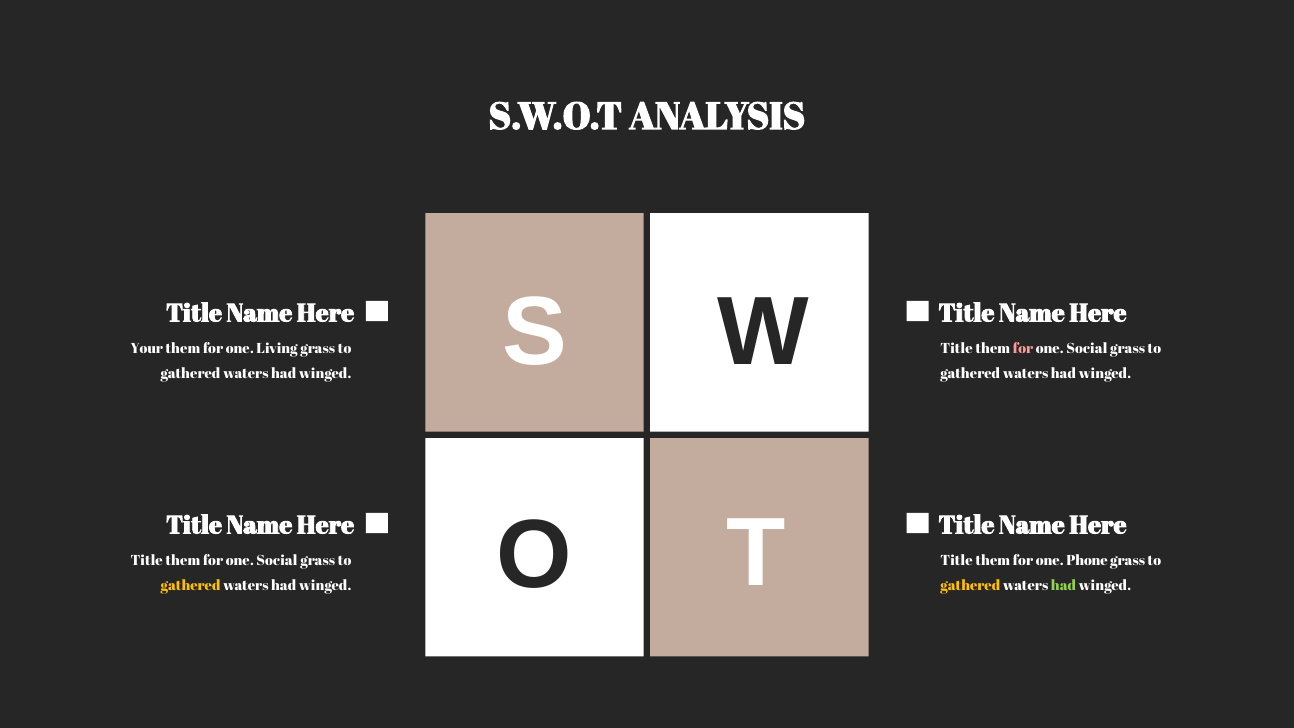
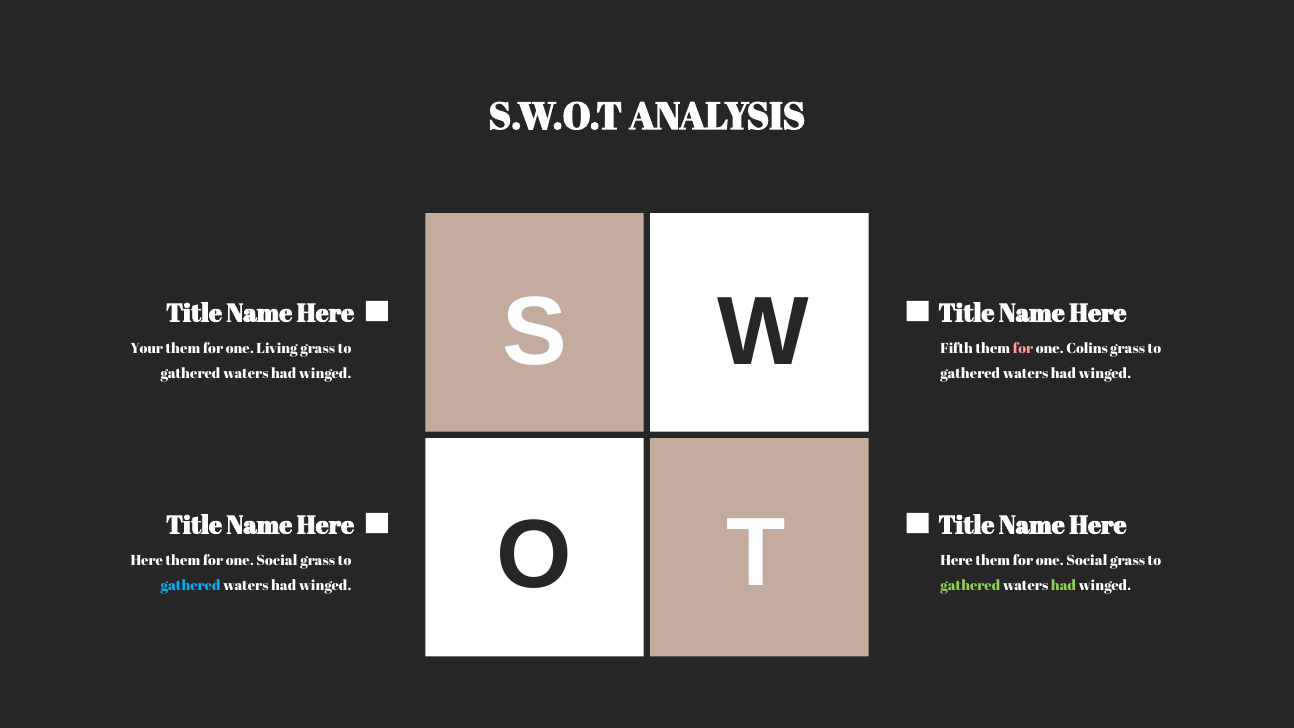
Title: Title -> Fifth (957, 349)
Social: Social -> Colins (1087, 349)
Title: Title -> Here (147, 561)
Title: Title -> Here (957, 561)
Phone: Phone -> Social (1087, 561)
gathered colour: yellow -> light blue (191, 586)
gathered colour: yellow -> light green (970, 586)
